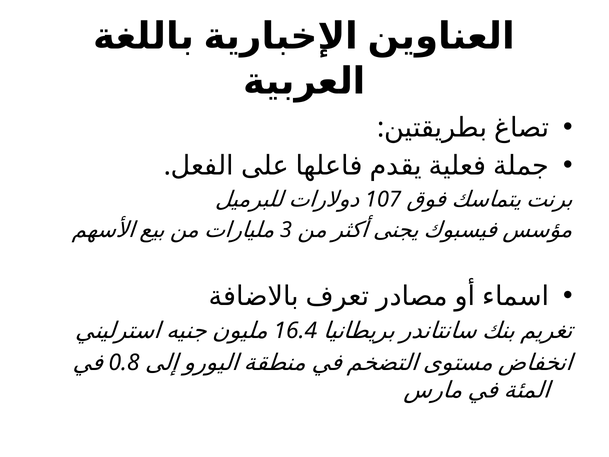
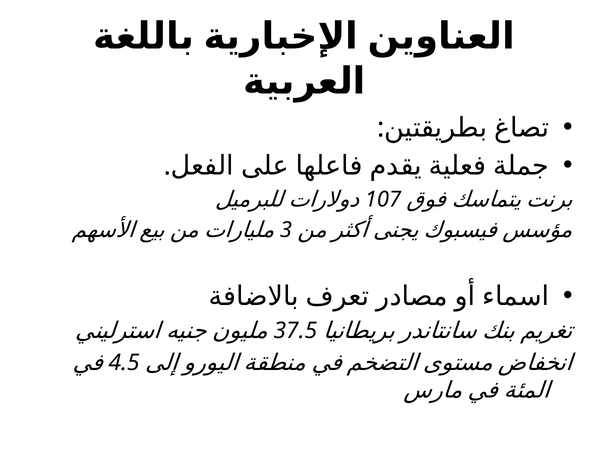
16.4: 16.4 -> 37.5 (295, 330)
0.8: 0.8 -> 4.5 (124, 362)
